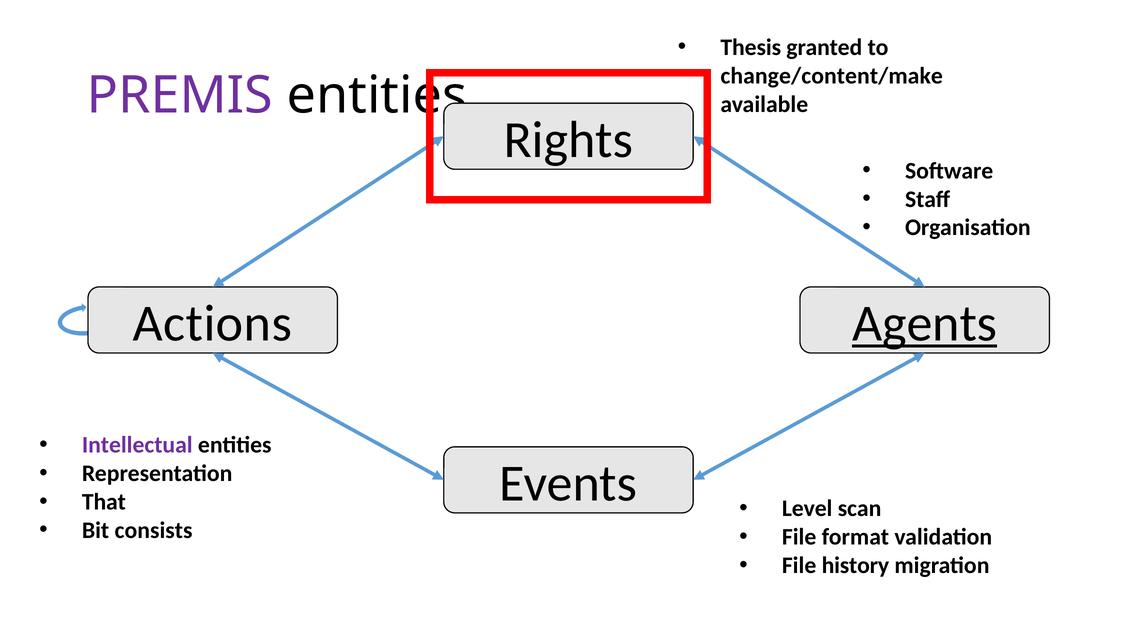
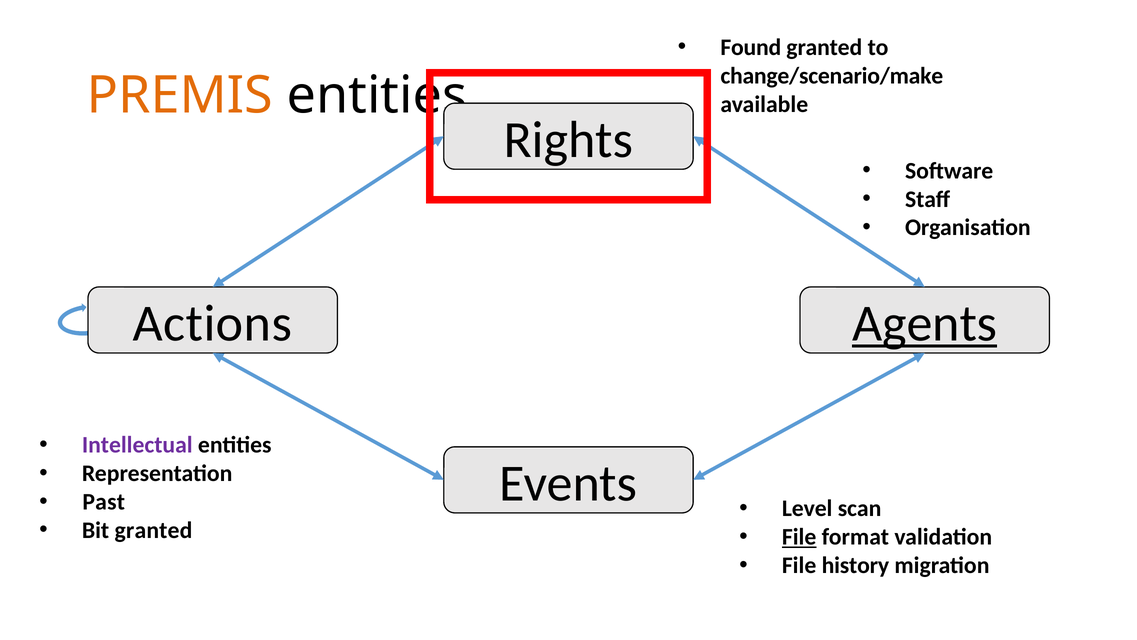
Thesis: Thesis -> Found (751, 47)
change/content/make: change/content/make -> change/scenario/make (832, 76)
PREMIS colour: purple -> orange (180, 96)
That: That -> Past (104, 502)
Bit consists: consists -> granted (153, 530)
File underline: none -> present (799, 537)
